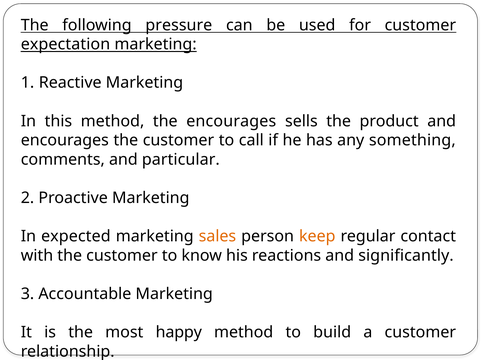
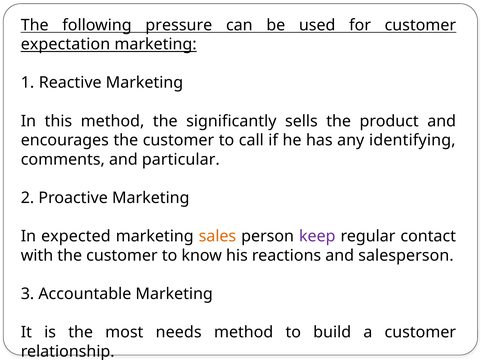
the encourages: encourages -> significantly (231, 121)
something: something -> identifying (412, 141)
keep colour: orange -> purple (317, 237)
significantly: significantly -> salesperson (406, 256)
happy: happy -> needs (179, 333)
